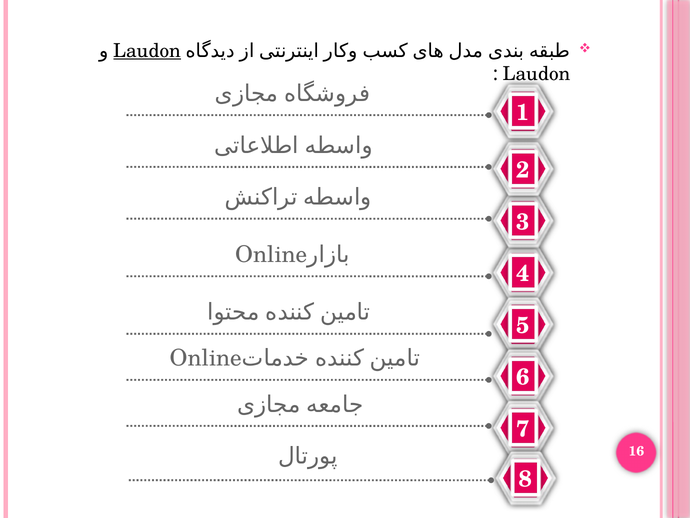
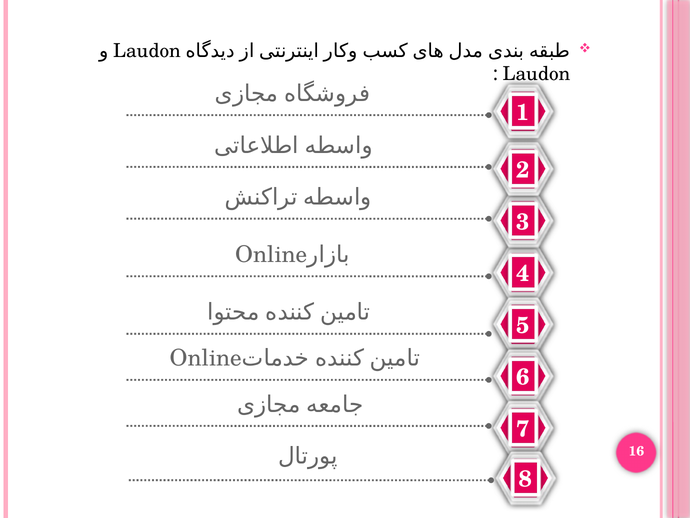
Laudon underline: present -> none (147, 51)
